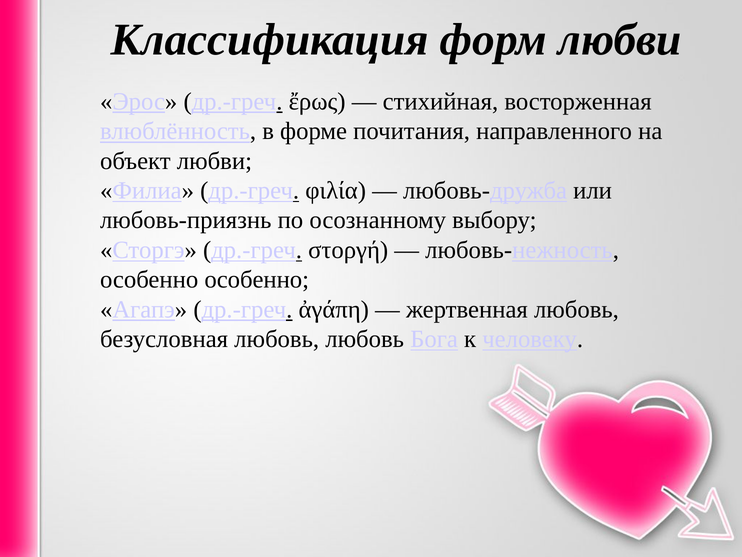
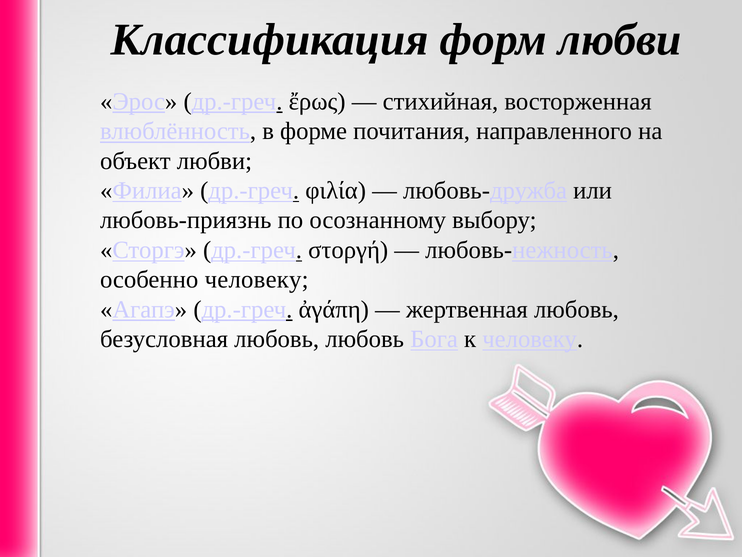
особенно особенно: особенно -> человеку (257, 279)
